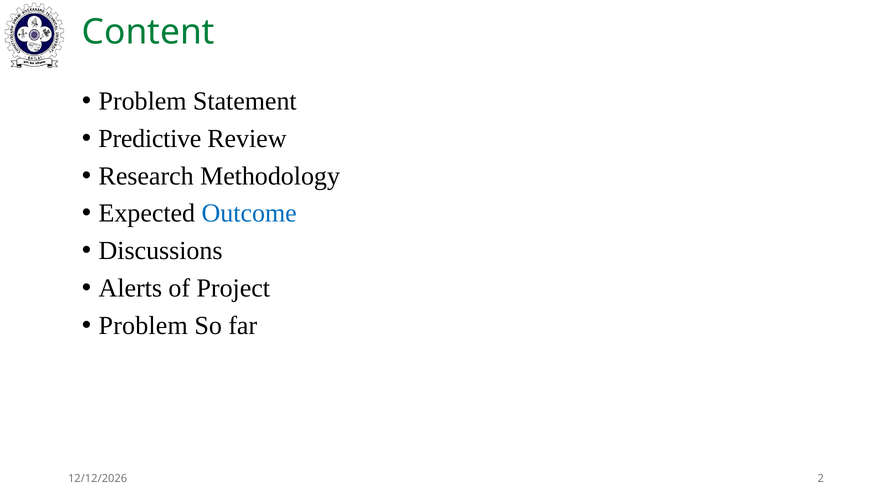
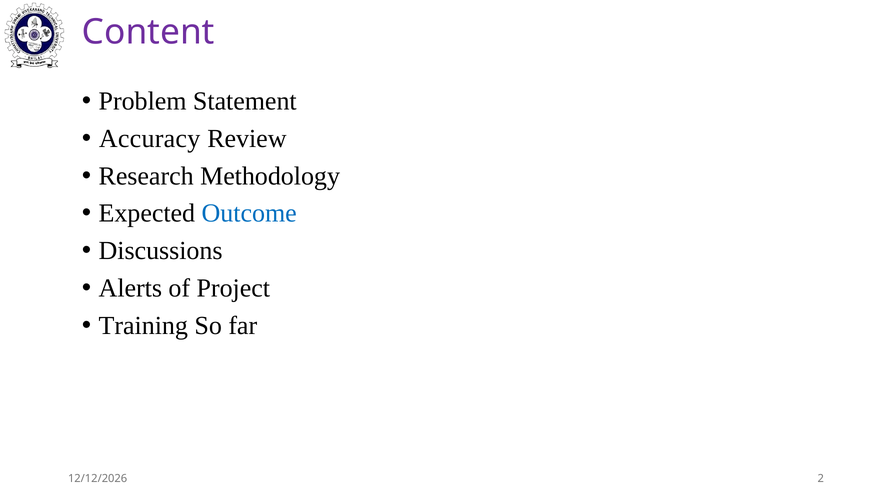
Content colour: green -> purple (148, 32)
Predictive: Predictive -> Accuracy (150, 138)
Problem: Problem -> Training (143, 325)
